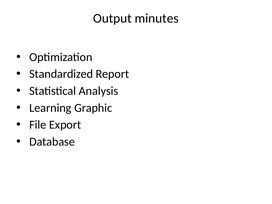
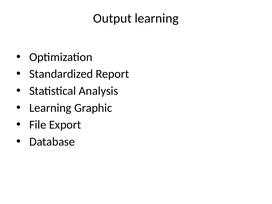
Output minutes: minutes -> learning (157, 18)
